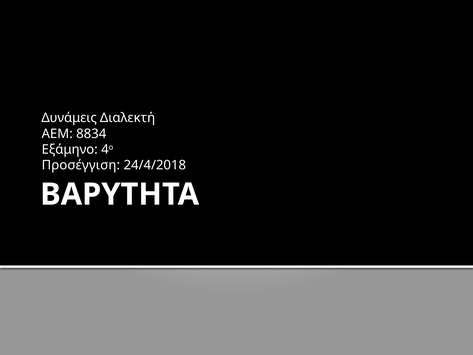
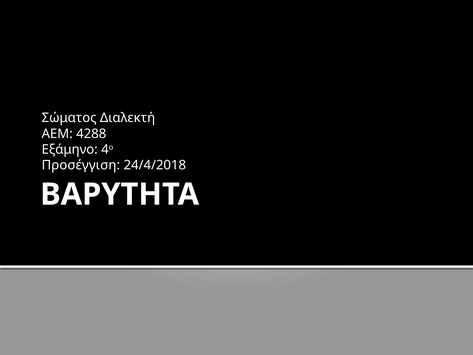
Δυνάμεις: Δυνάμεις -> Σώματος (69, 118)
8834: 8834 -> 4288 (91, 134)
